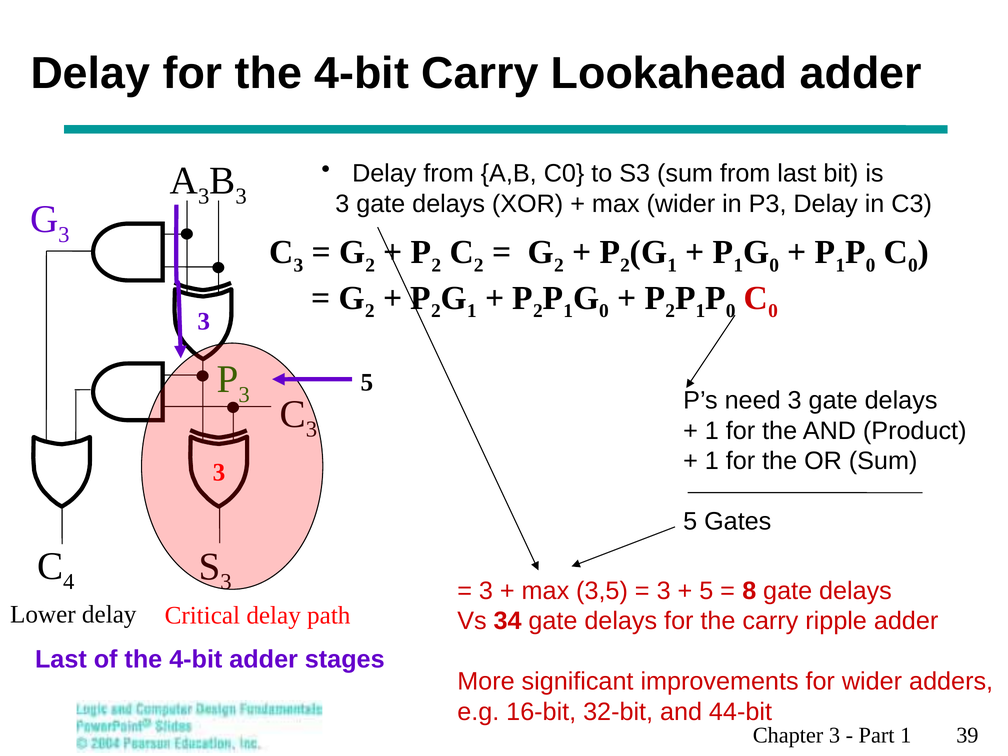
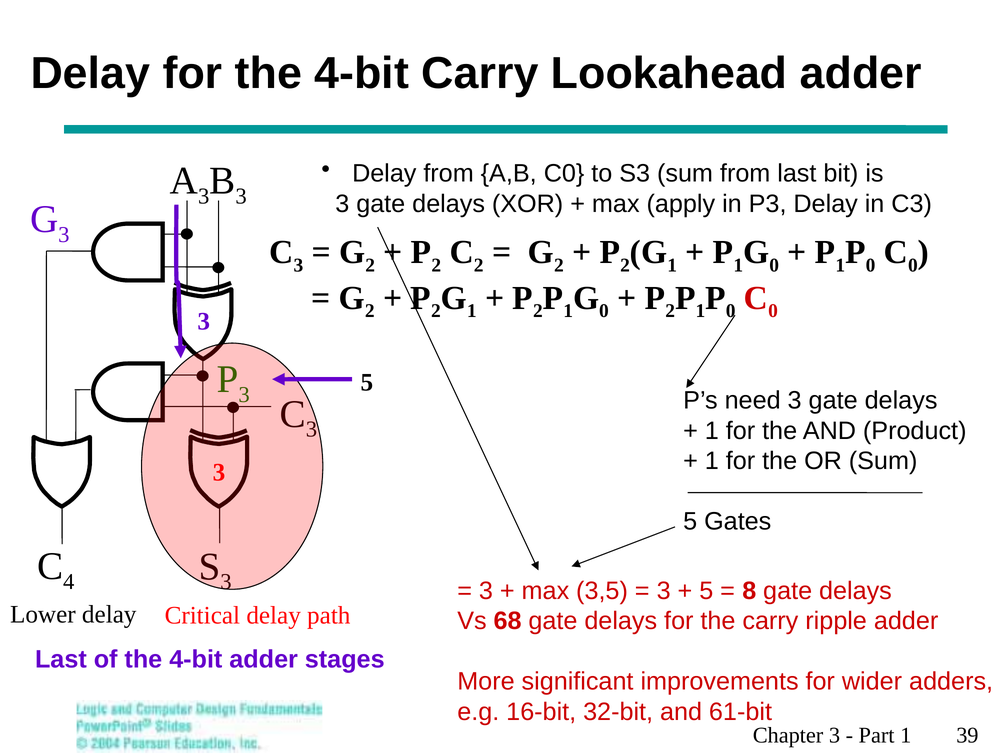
max wider: wider -> apply (681, 204)
34: 34 -> 68 (508, 621)
44-bit: 44-bit -> 61-bit (740, 712)
